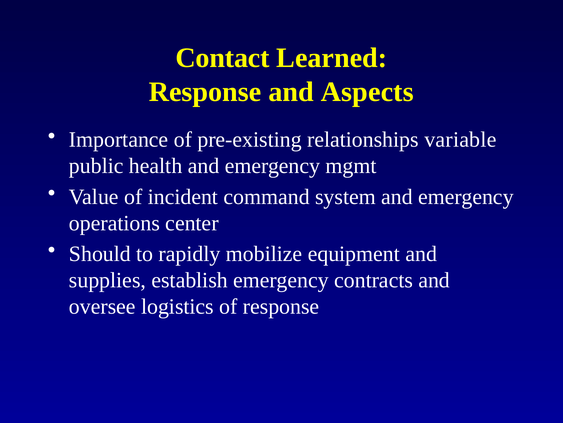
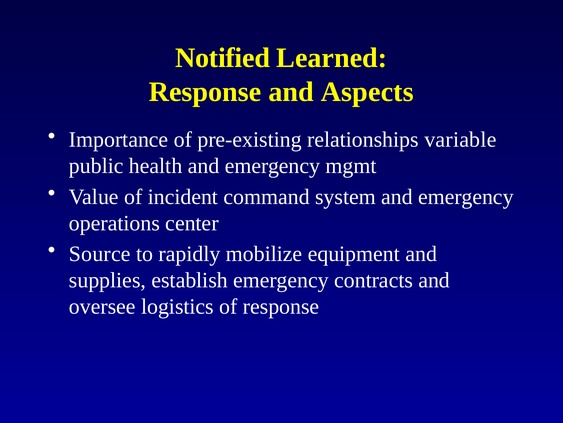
Contact: Contact -> Notified (223, 58)
Should: Should -> Source (100, 253)
